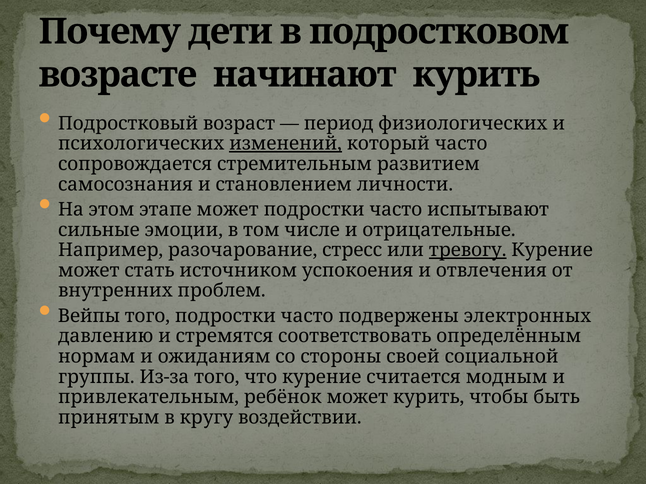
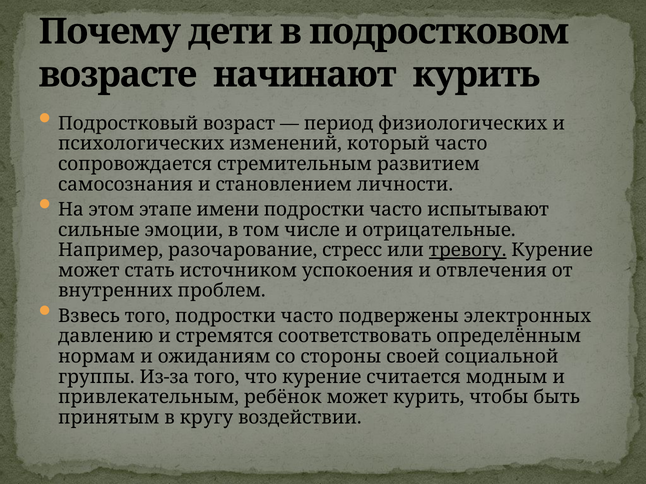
изменений underline: present -> none (286, 144)
этапе может: может -> имени (228, 210)
Вейпы: Вейпы -> Взвесь (89, 316)
